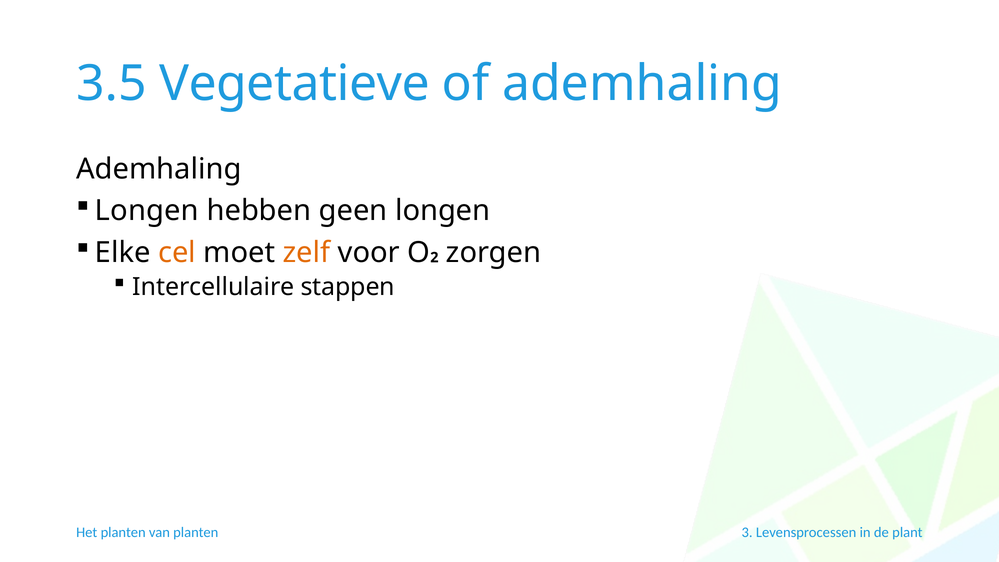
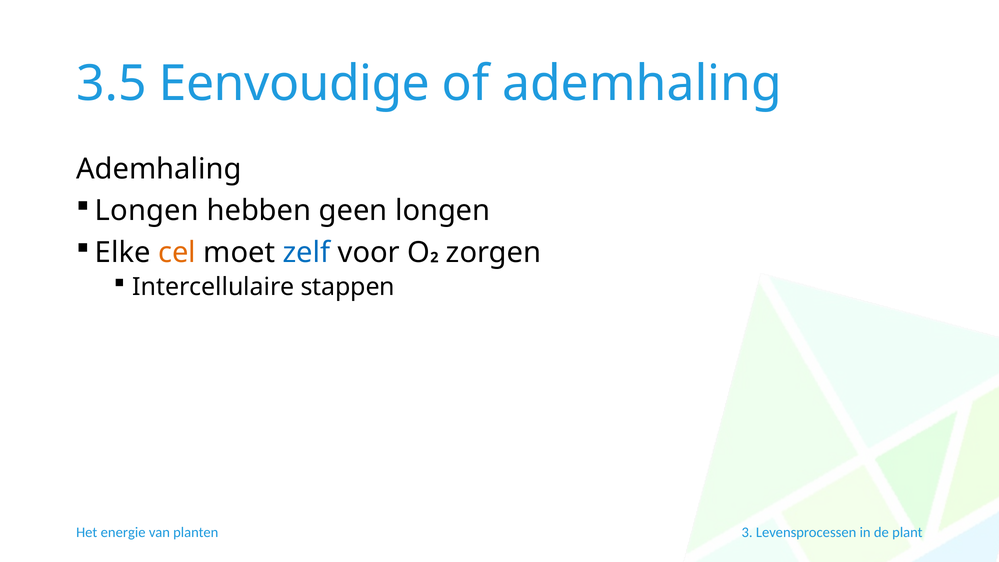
Vegetatieve: Vegetatieve -> Eenvoudige (294, 84)
zelf colour: orange -> blue (306, 253)
Het planten: planten -> energie (123, 532)
